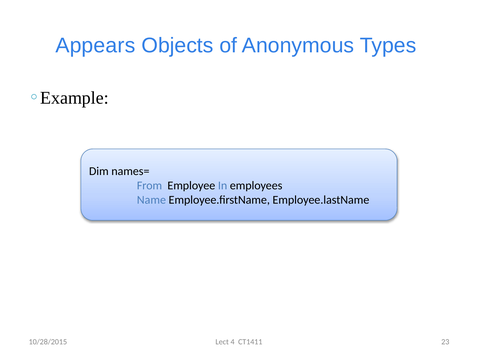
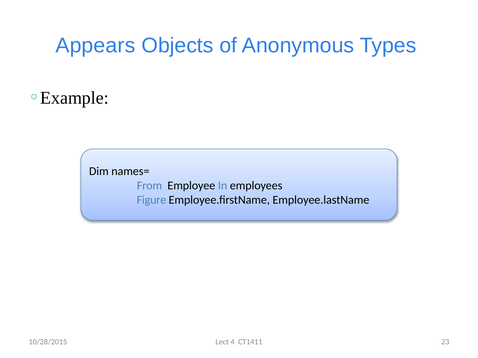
Name: Name -> Figure (152, 200)
